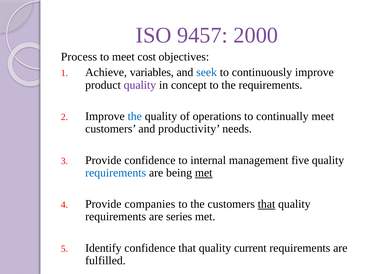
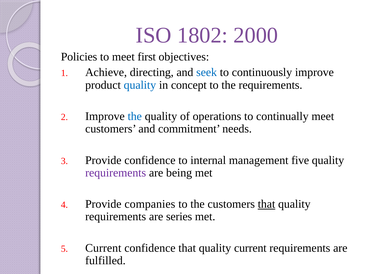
9457: 9457 -> 1802 (203, 35)
Process: Process -> Policies (79, 57)
cost: cost -> first (147, 57)
variables: variables -> directing (152, 72)
quality colour: purple -> blue (140, 85)
productivity: productivity -> commitment (189, 129)
requirements colour: blue -> purple (116, 173)
met underline: present -> none (204, 173)
Identify: Identify -> Current (103, 248)
